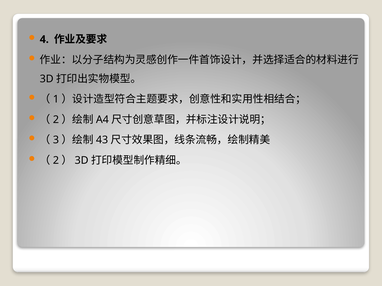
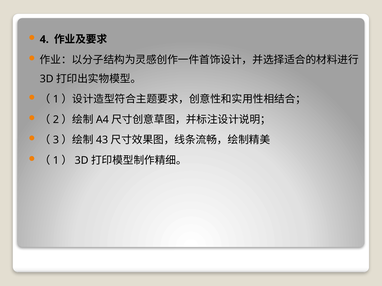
2: 2 -> 1 (56, 161)
